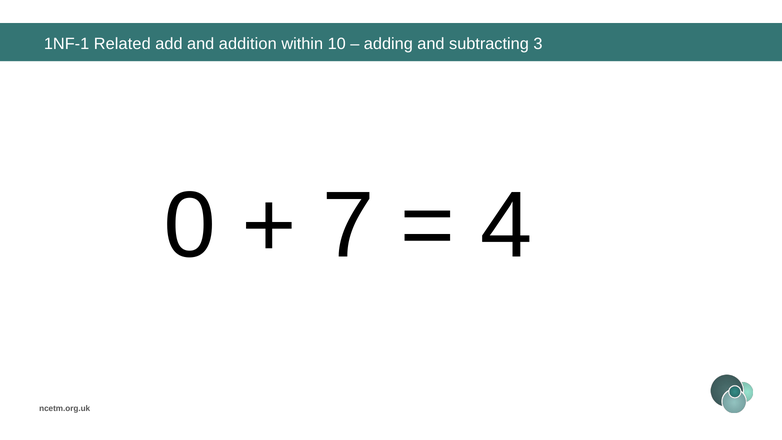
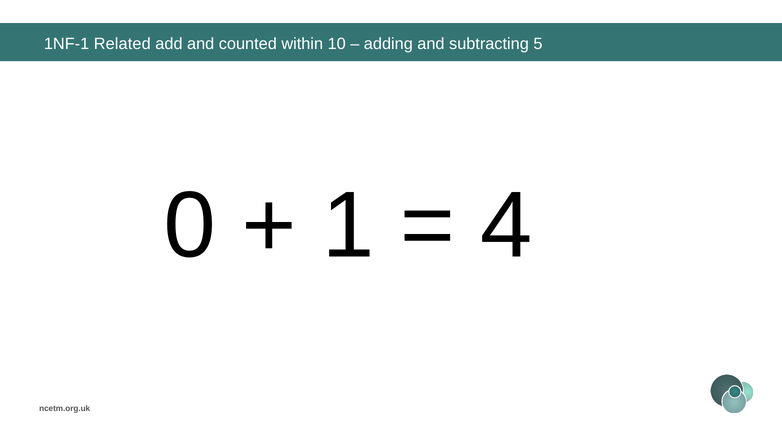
addition: addition -> counted (248, 44)
3: 3 -> 5 (538, 44)
7: 7 -> 1 (348, 226)
